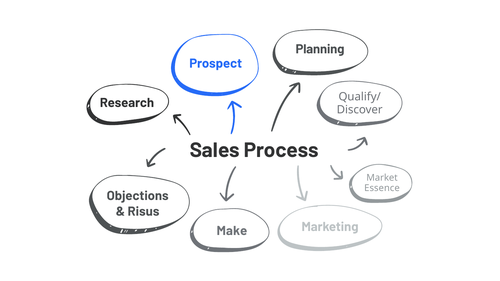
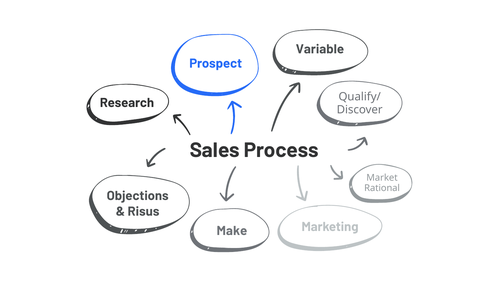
Planning: Planning -> Variable (320, 49)
Essence: Essence -> Rational (382, 188)
